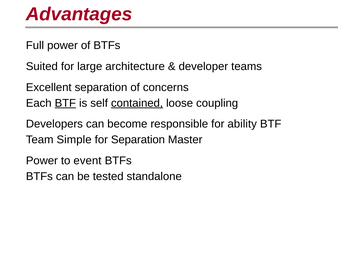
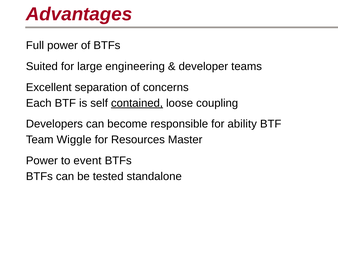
architecture: architecture -> engineering (135, 66)
BTF underline: present -> none (65, 103)
Simple: Simple -> Wiggle (74, 140)
for Separation: Separation -> Resources (138, 140)
